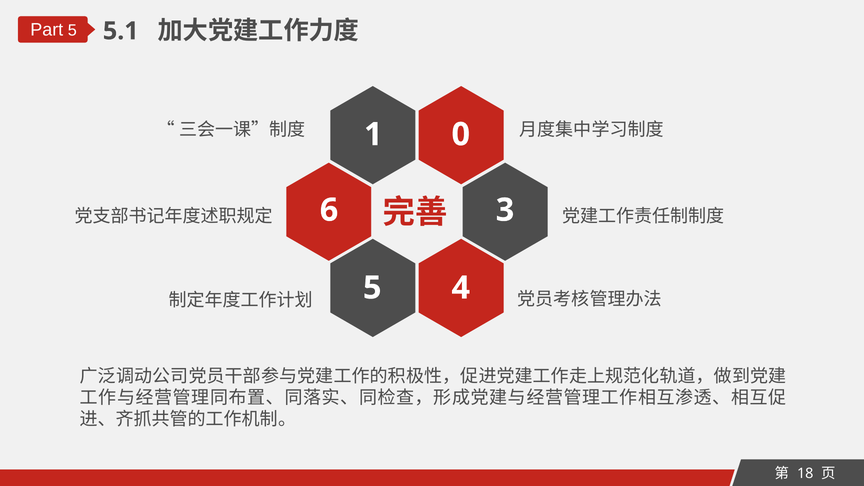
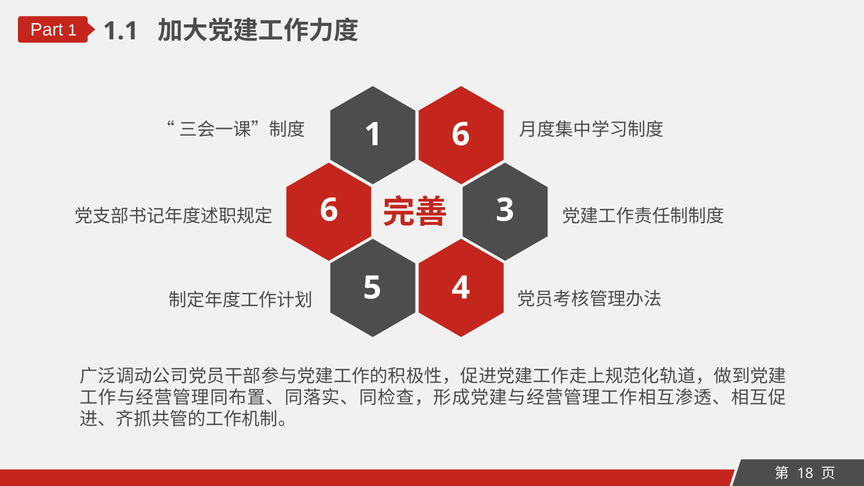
Part 5: 5 -> 1 (72, 30)
5.1: 5.1 -> 1.1 (121, 31)
1 0: 0 -> 6 (461, 134)
